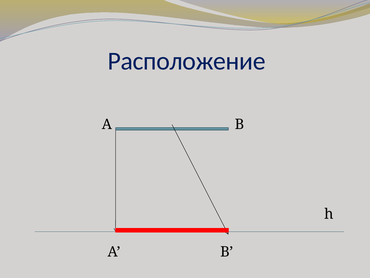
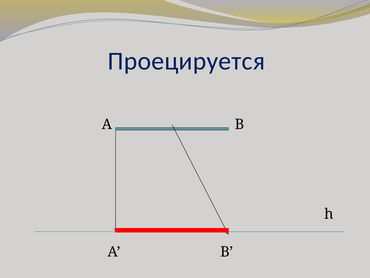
Расположение: Расположение -> Проецируется (186, 61)
